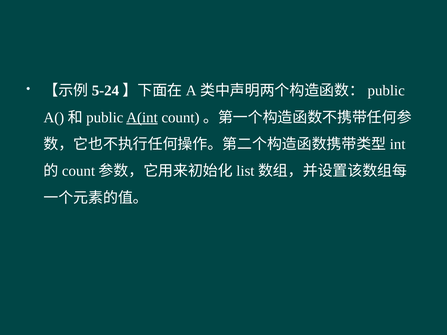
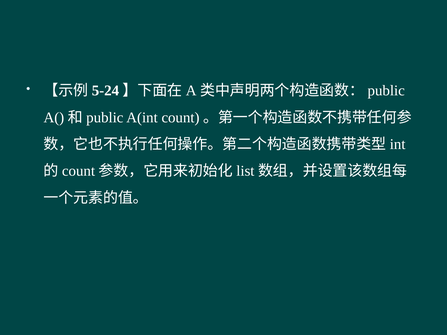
A(int underline: present -> none (142, 118)
